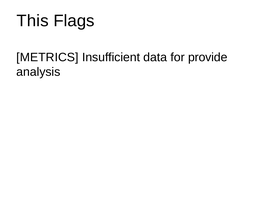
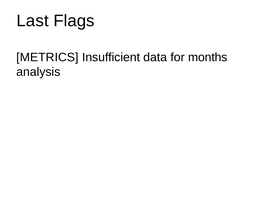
This: This -> Last (33, 21)
provide: provide -> months (208, 57)
